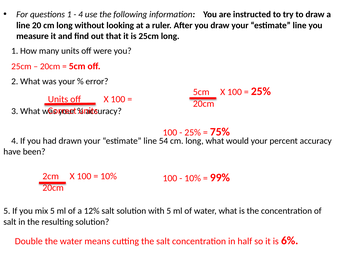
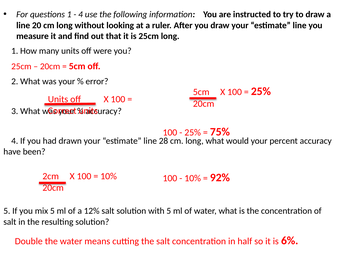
54: 54 -> 28 (163, 141)
99%: 99% -> 92% (220, 178)
